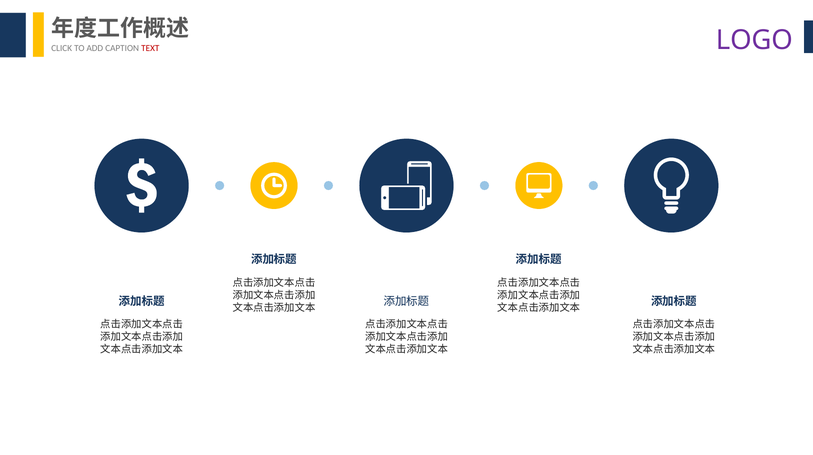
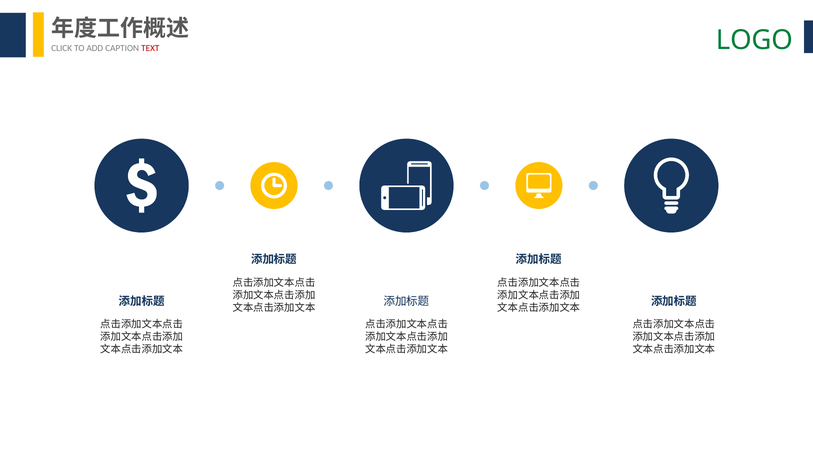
LOGO colour: purple -> green (754, 40)
